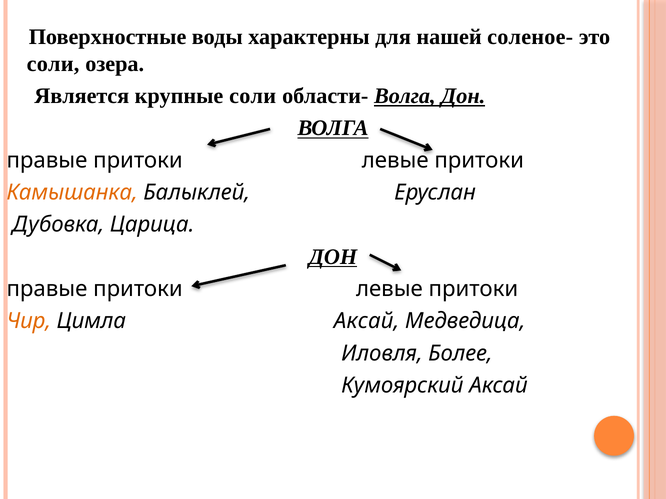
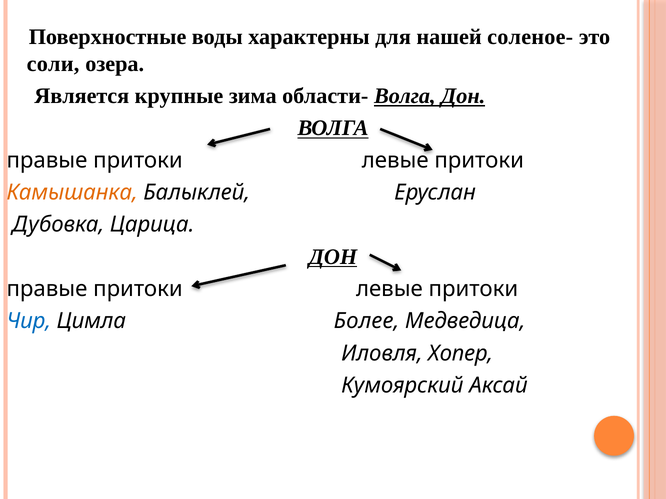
крупные соли: соли -> зима (253, 96)
Чир colour: orange -> blue (29, 321)
Цимла Аксай: Аксай -> Более (367, 321)
Более: Более -> Хопер (461, 354)
